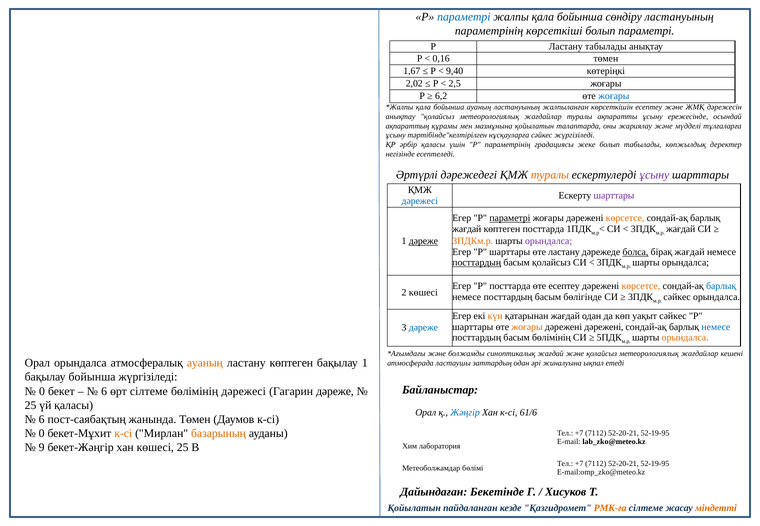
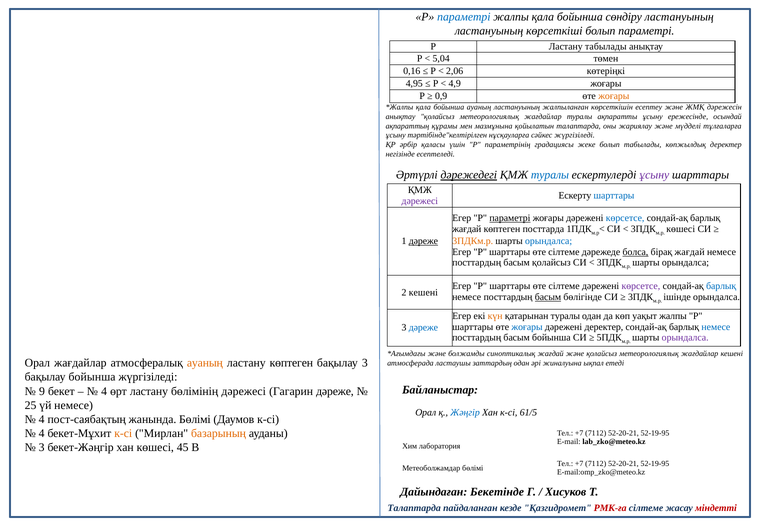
параметрінің: параметрінің -> ластануының (489, 31)
0,16: 0,16 -> 5,04 (441, 59)
1,67: 1,67 -> 0,16 (412, 71)
9,40: 9,40 -> 2,06 (455, 71)
2,02: 2,02 -> 4,95 (414, 84)
2,5: 2,5 -> 4,9 (455, 84)
6,2: 6,2 -> 0,9 (441, 96)
жоғары colour: blue -> orange (614, 96)
дәрежедегі underline: none -> present (469, 175)
туралы colour: orange -> blue (550, 175)
шарттары colour: purple -> blue (614, 196)
дәрежесі colour: blue -> purple (420, 201)
көрсетсе colour: orange -> blue (625, 218)
жағдай: жағдай -> көшесі (681, 229)
орындалса colour: purple -> blue (549, 241)
ластану: ластану -> сілтеме (564, 252)
посттардың underline: present -> none (477, 263)
Егер Р посттарда: посттарда -> шарттары (510, 286)
есептеу: есептеу -> сілтеме (564, 286)
көрсетсе colour: orange -> purple (641, 286)
2 көшесі: көшесі -> кешені (423, 292)
басым underline: none -> present (548, 297)
сәйкес: сәйкес -> ішінде (677, 297)
қатарынан жағдай: жағдай -> туралы (565, 316)
уақыт сәйкес: сәйкес -> жалпы (673, 316)
жоғары colour: orange -> blue (527, 327)
дәрежені дәрежені: дәрежені -> деректер (604, 327)
басым бөлімінің: бөлімінің -> бойынша (551, 338)
орындалса colour: orange -> purple (685, 338)
Орал орындалса: орындалса -> жағдайлар (80, 363)
бақылау 1: 1 -> 3 (365, 363)
0: 0 -> 9 (42, 391)
6: 6 -> 4 (104, 391)
өрт сілтеме: сілтеме -> ластану (149, 391)
үй қаласы: қаласы -> немесе (74, 405)
61/6: 61/6 -> 61/5 (528, 413)
6: 6 -> 4 (42, 419)
жанында Төмен: Төмен -> Бөлімі (195, 419)
0: 0 -> 4 (42, 433)
9: 9 -> 3 (42, 447)
көшесі 25: 25 -> 45 (183, 447)
Қойылатын: Қойылатын -> Талаптарда (414, 508)
РМК-ға colour: orange -> red (610, 508)
міндетті colour: orange -> red (716, 508)
